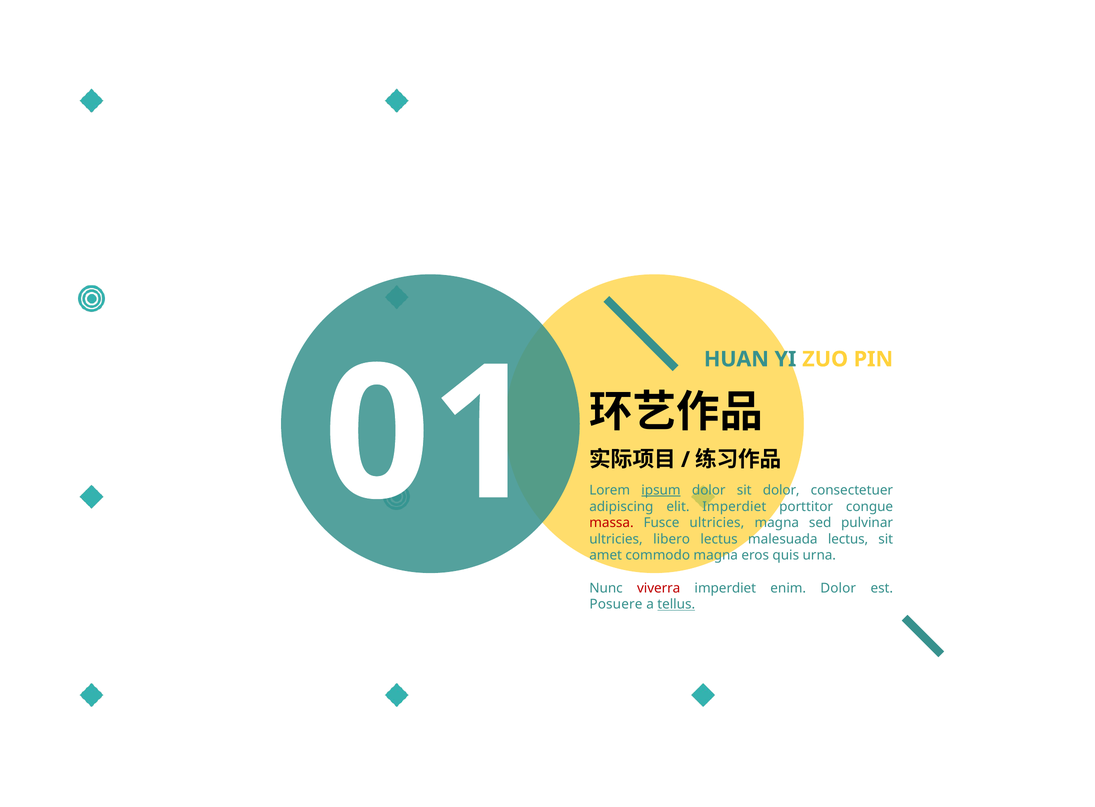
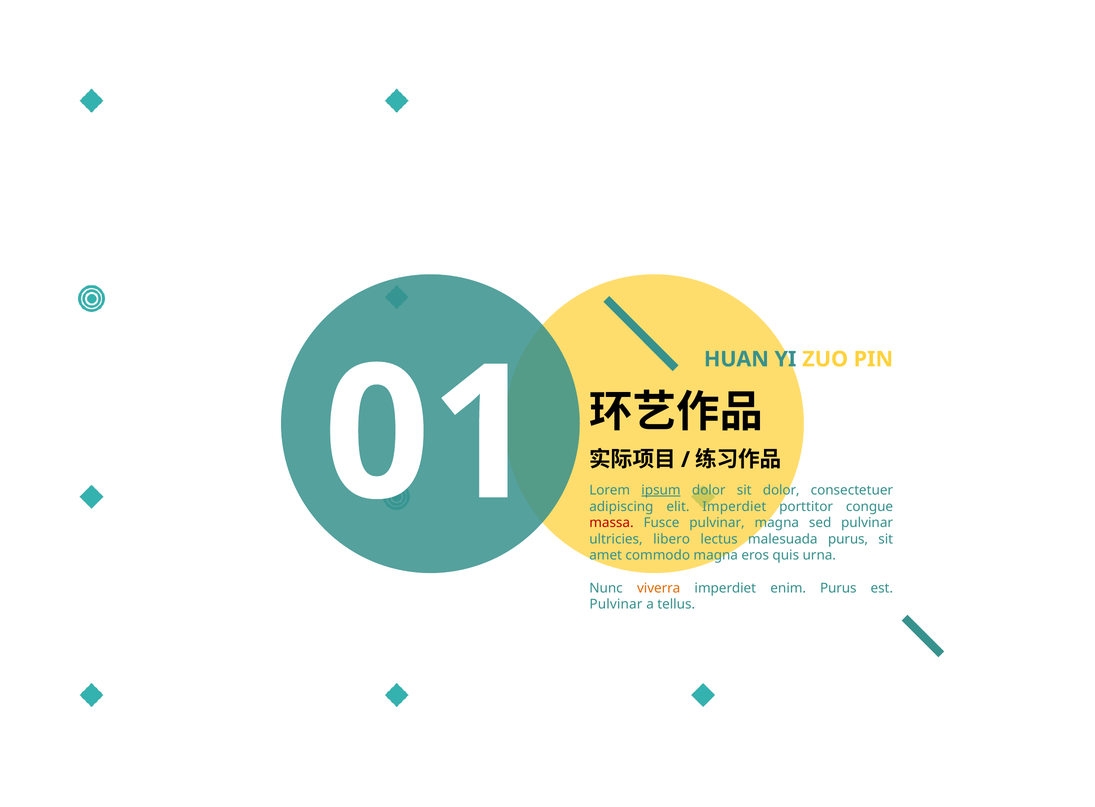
Fusce ultricies: ultricies -> pulvinar (717, 523)
malesuada lectus: lectus -> purus (848, 539)
viverra colour: red -> orange (659, 588)
enim Dolor: Dolor -> Purus (838, 588)
Posuere: Posuere -> Pulvinar (616, 604)
tellus underline: present -> none (676, 604)
